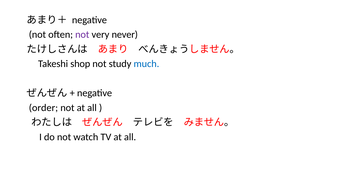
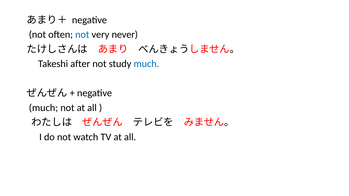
not colour: purple -> blue (82, 35)
shop: shop -> after (80, 64)
order: order -> much (43, 108)
